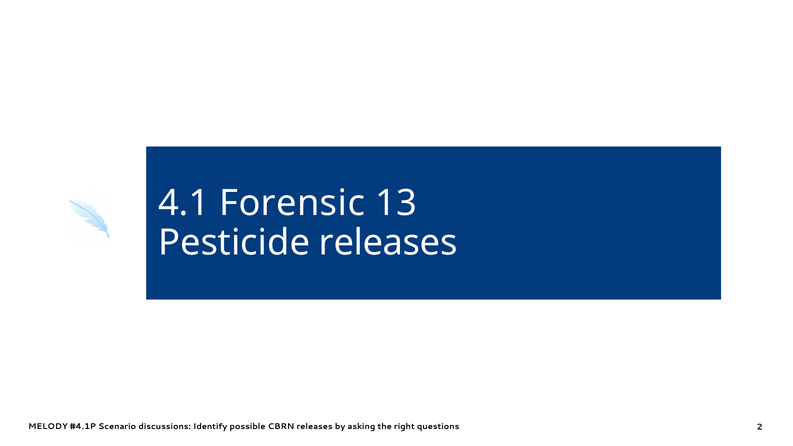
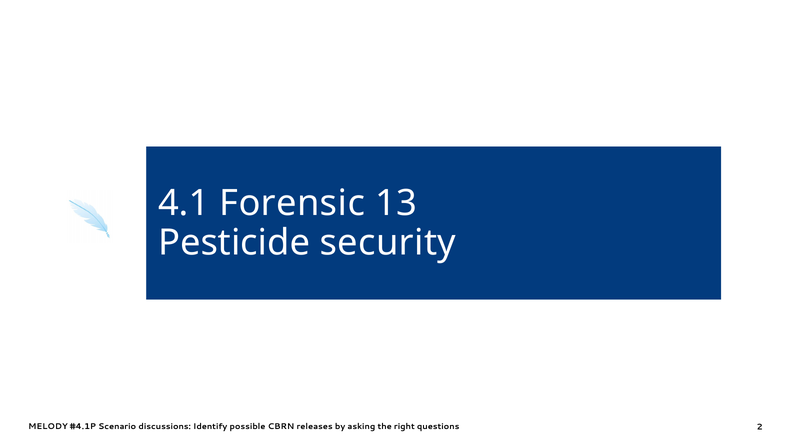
Pesticide releases: releases -> security (388, 243)
